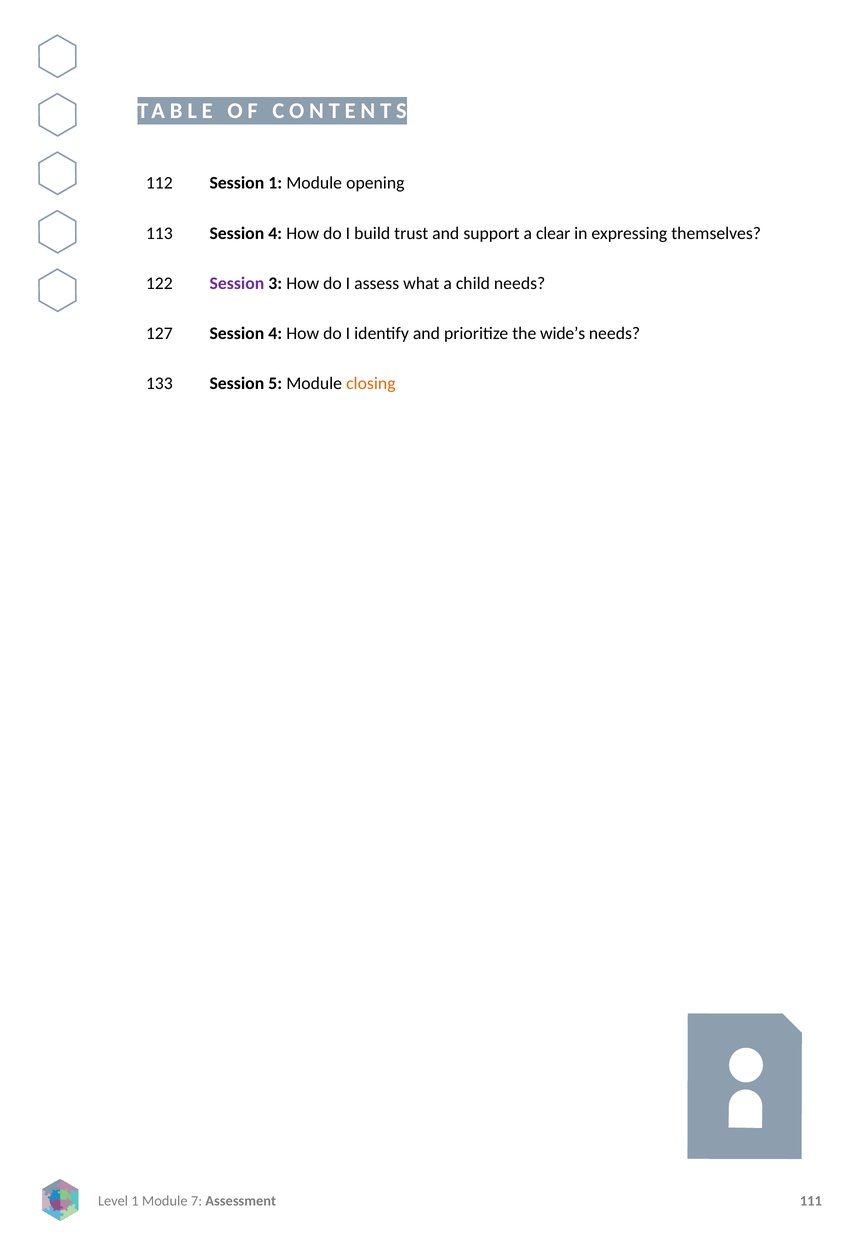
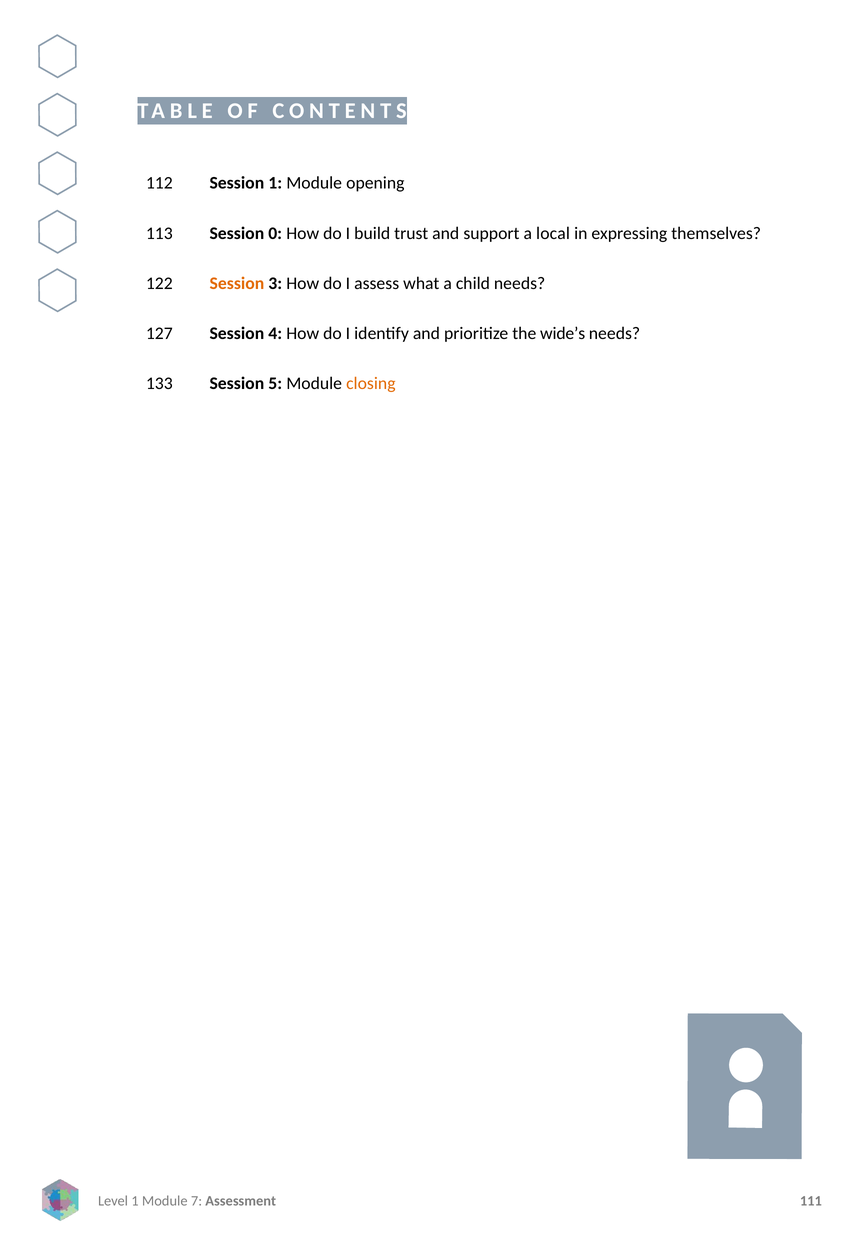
4: 4 -> 0 (275, 233)
clear: clear -> local (553, 233)
Session colour: purple -> orange (237, 283)
